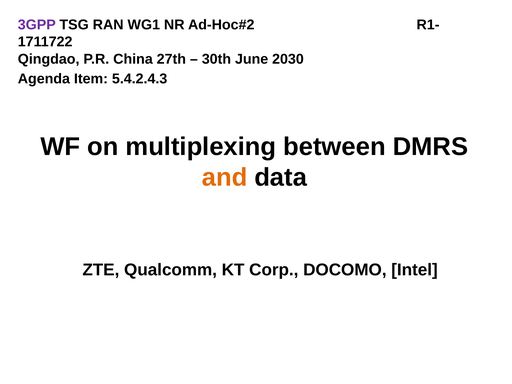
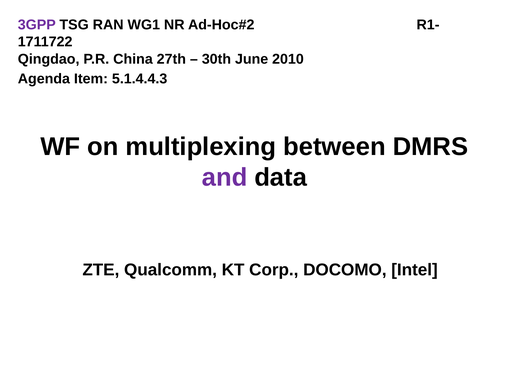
2030: 2030 -> 2010 (288, 59)
5.4.2.4.3: 5.4.2.4.3 -> 5.1.4.4.3 (140, 79)
and colour: orange -> purple (225, 178)
